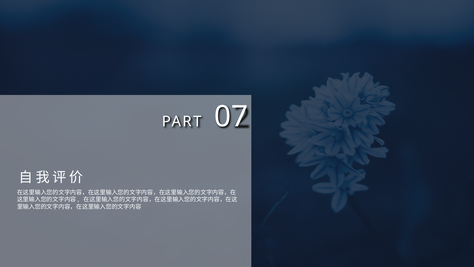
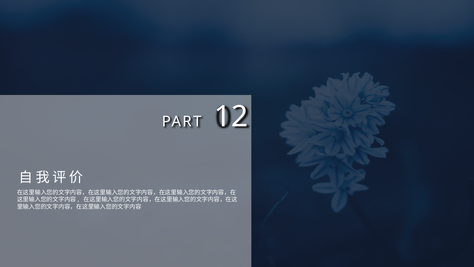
07: 07 -> 12 (231, 116)
